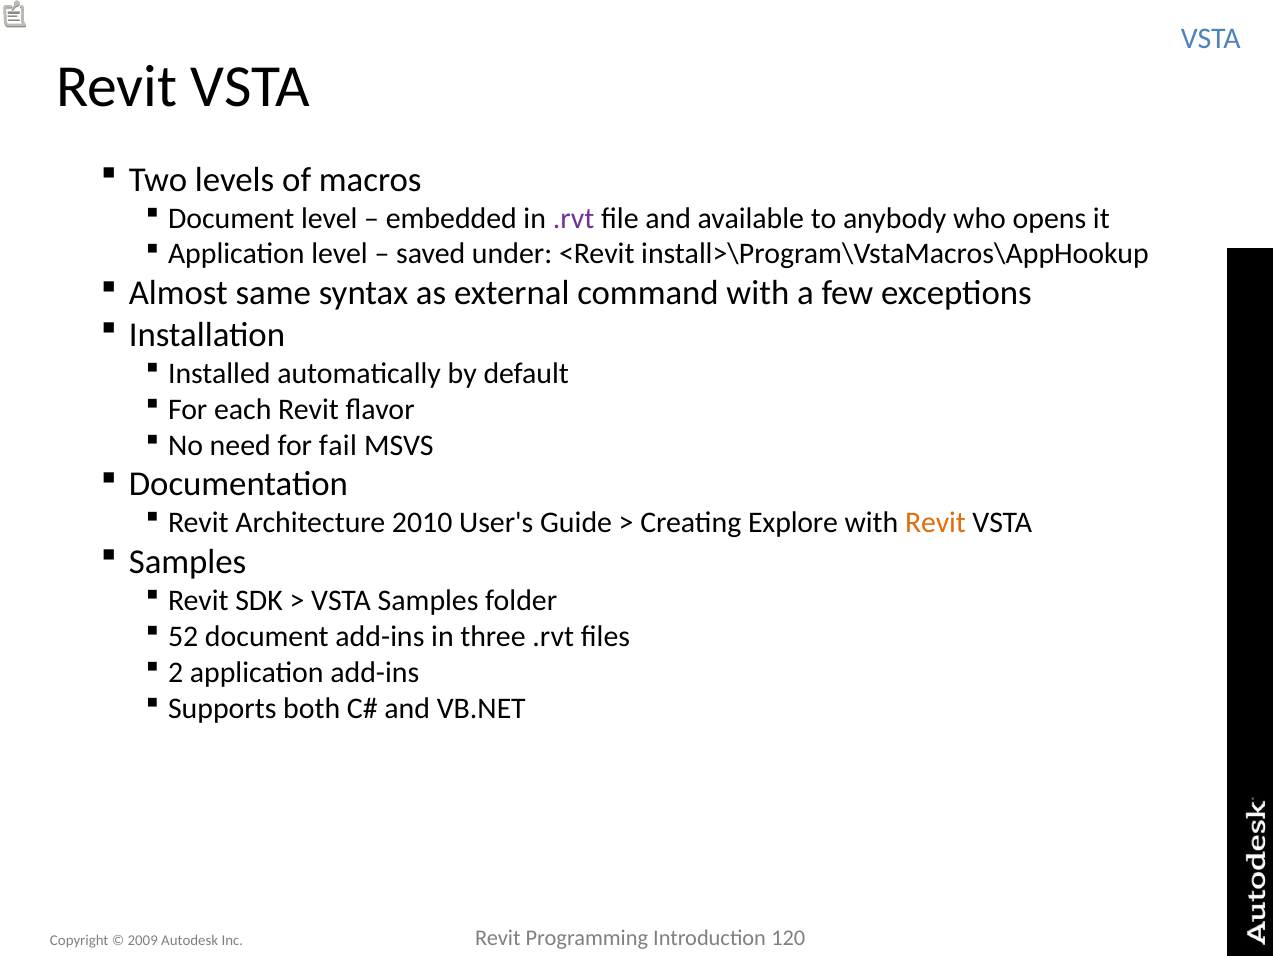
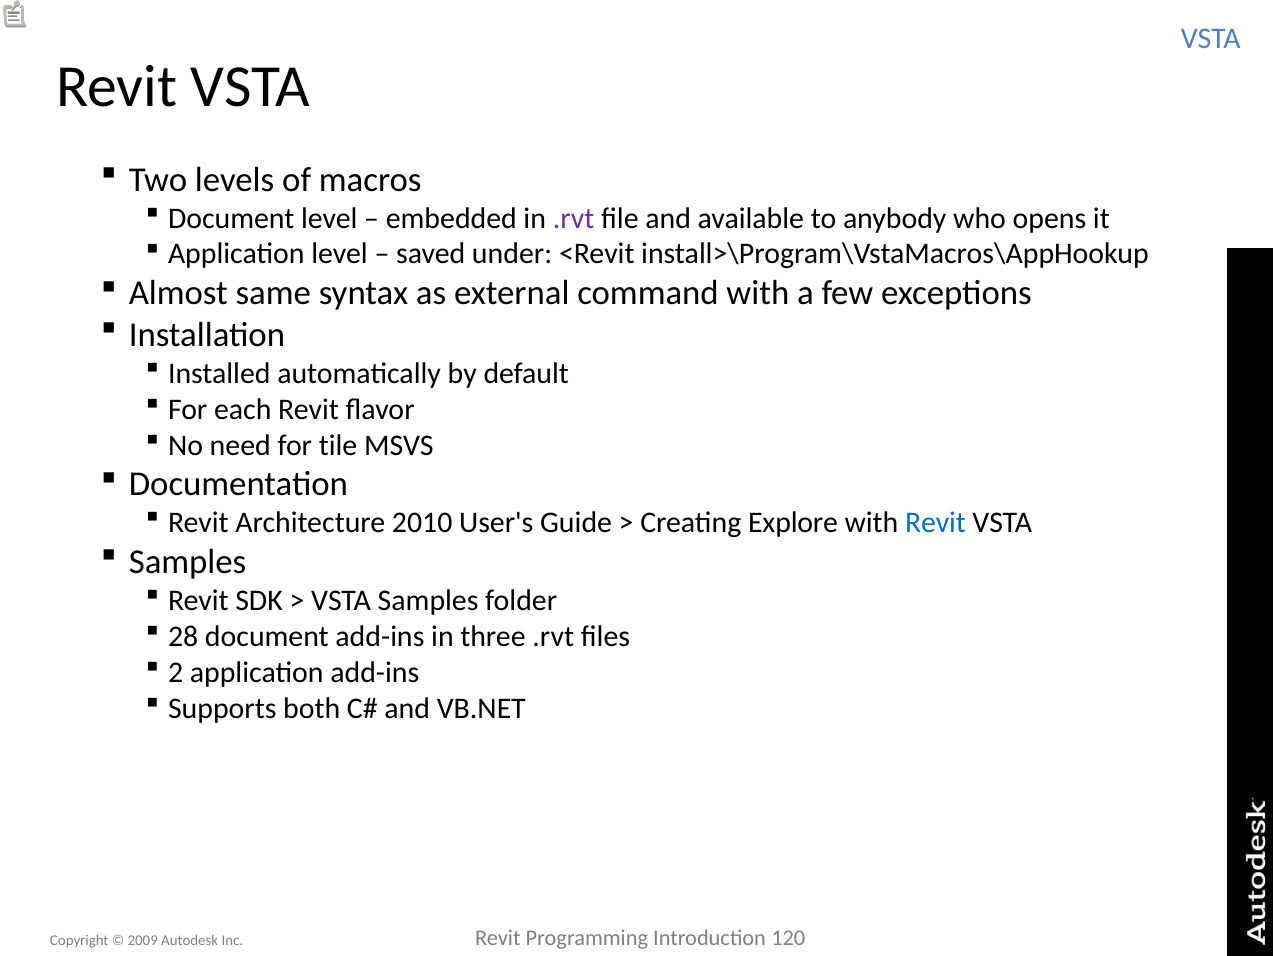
fail: fail -> tile (338, 445)
Revit colour: orange -> blue (935, 523)
52: 52 -> 28 (183, 636)
